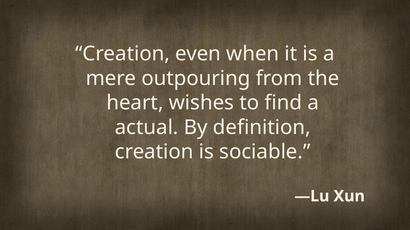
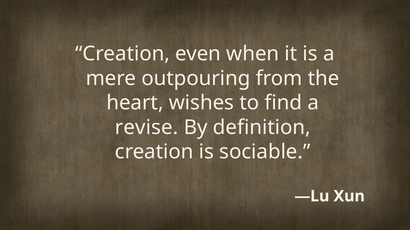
actual: actual -> revise (147, 128)
